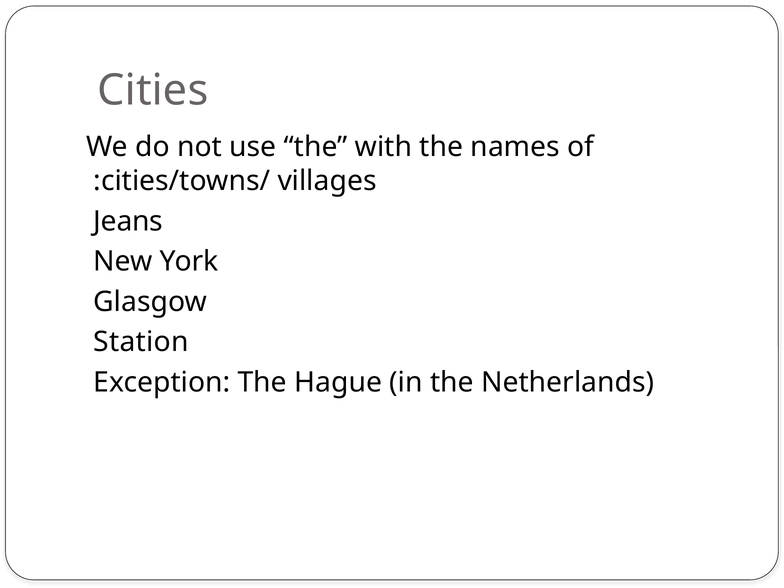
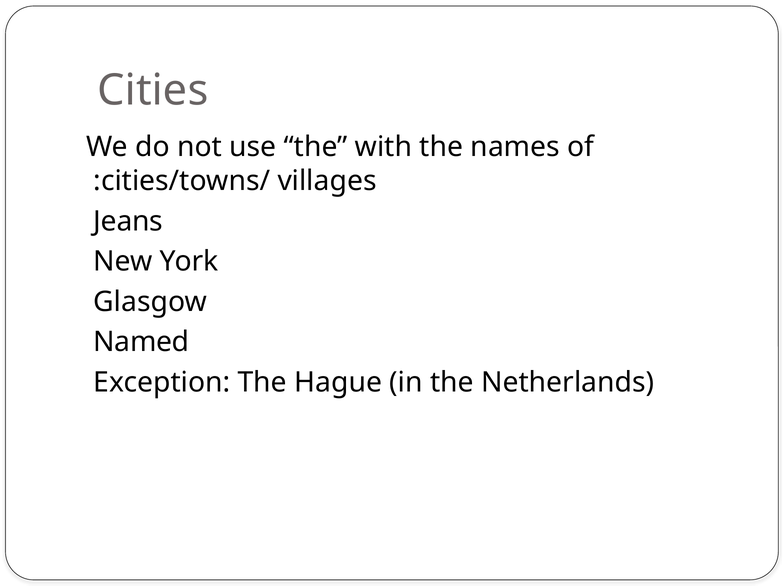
Station: Station -> Named (141, 342)
